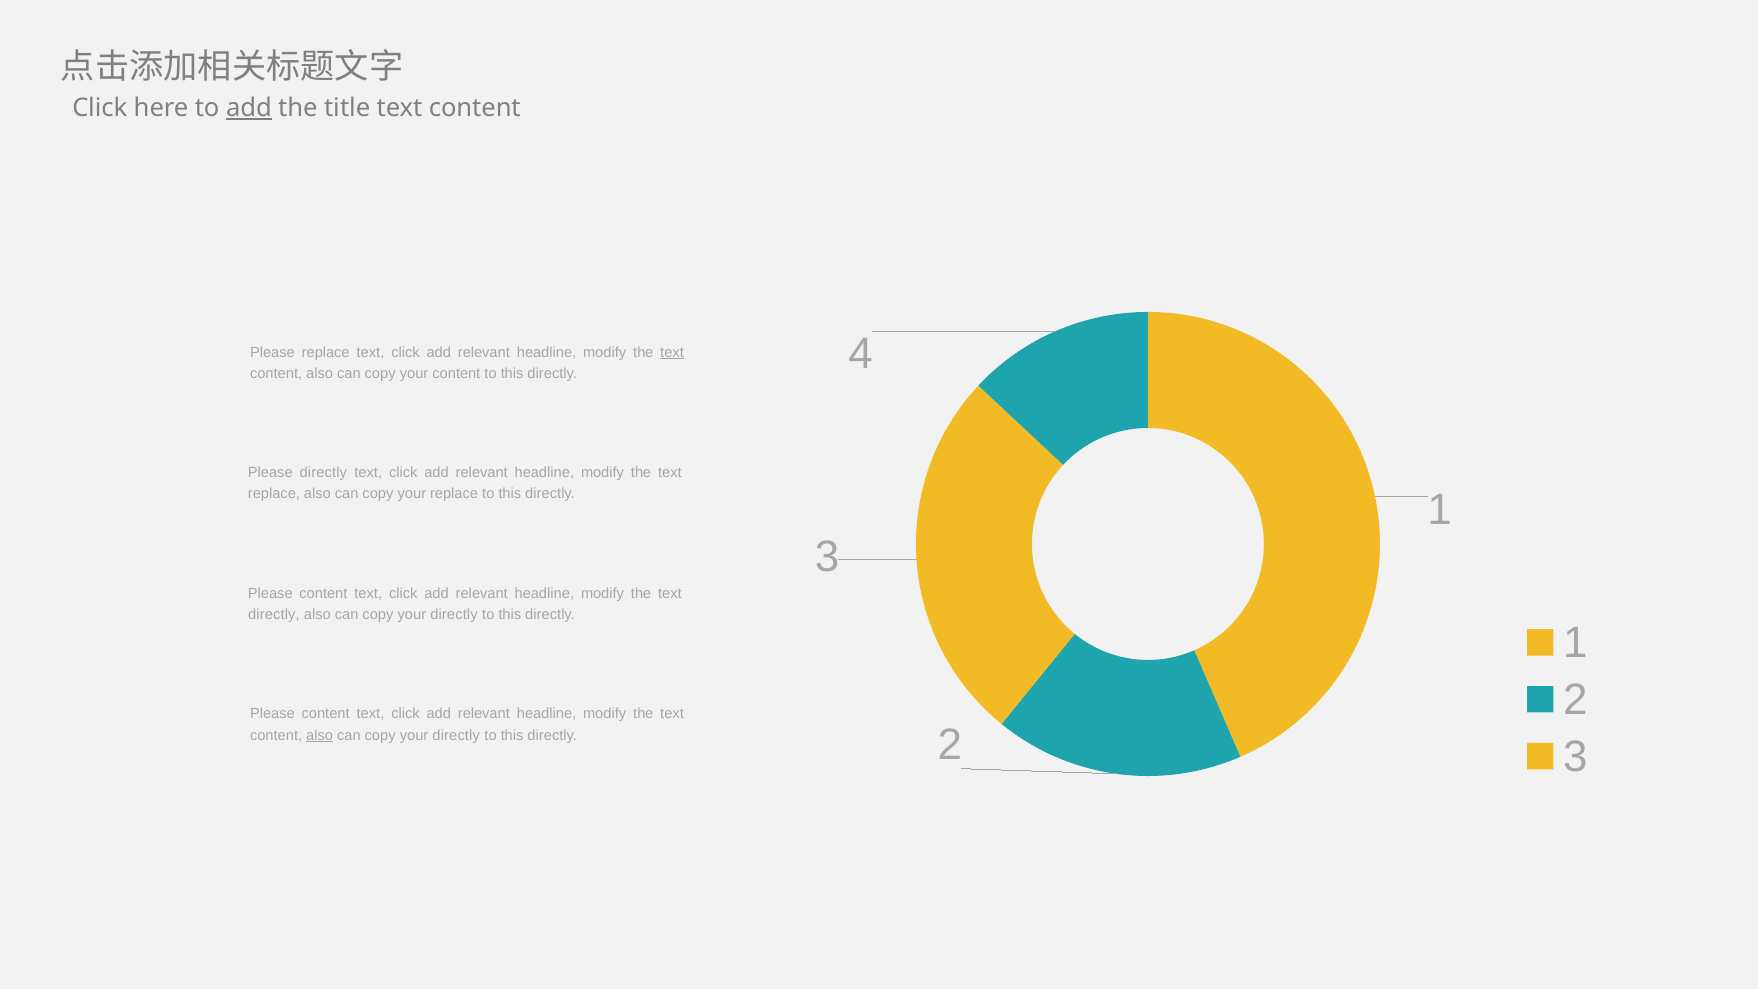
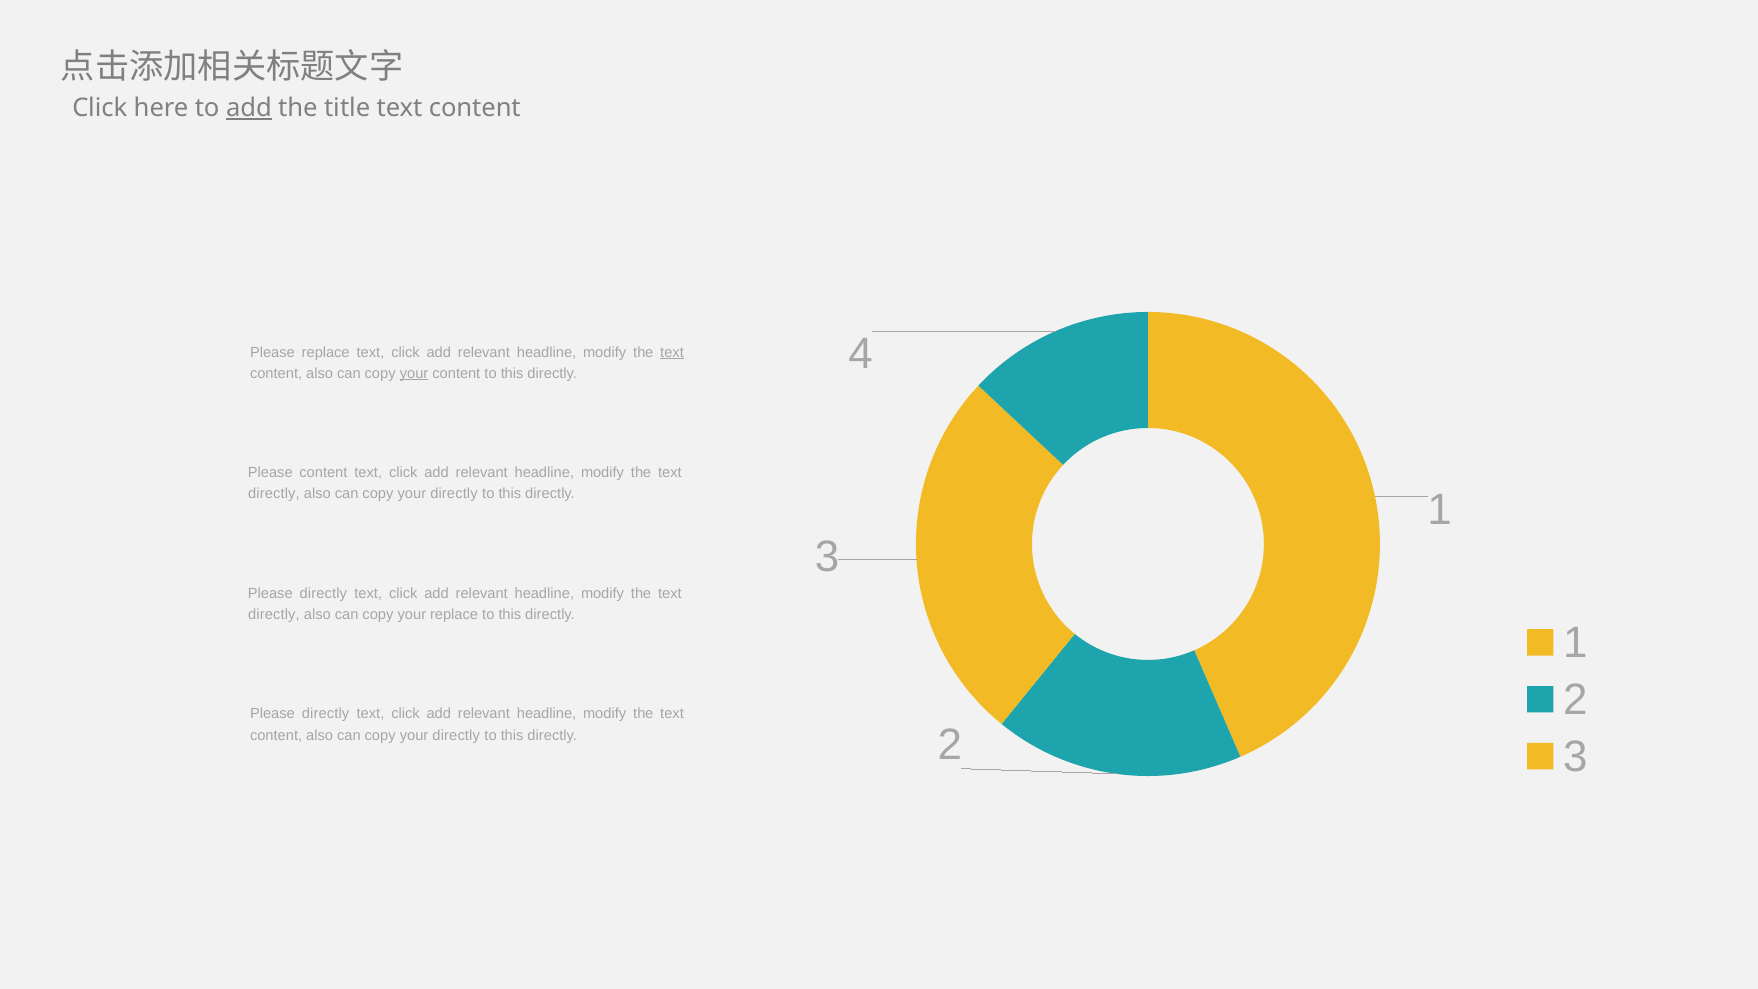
your underline: none -> present (414, 373)
Please directly: directly -> content (323, 473)
replace: replace -> directly (274, 494)
replace: replace -> directly (454, 494)
content: content -> directly (323, 594)
directly: directly -> replace (454, 615)
content: content -> directly (326, 714)
also underline: present -> none (320, 735)
